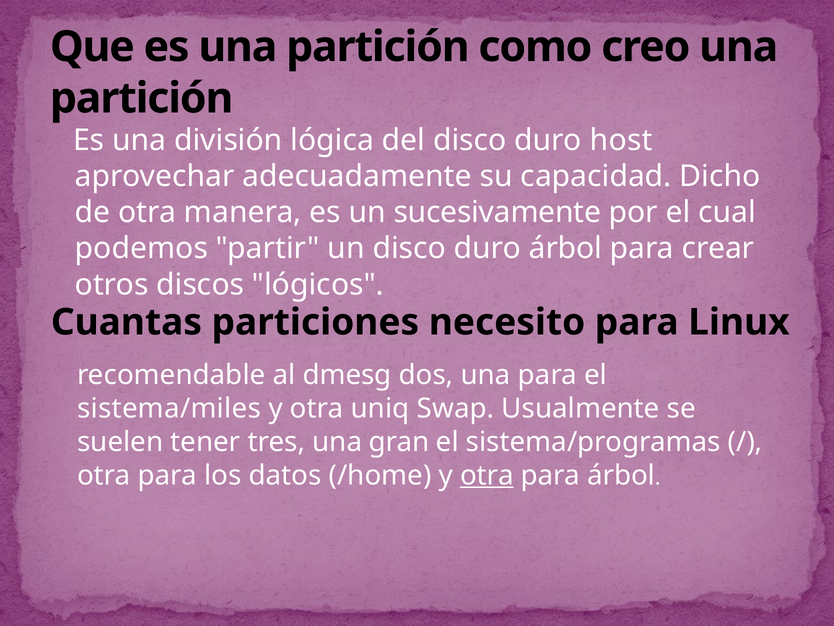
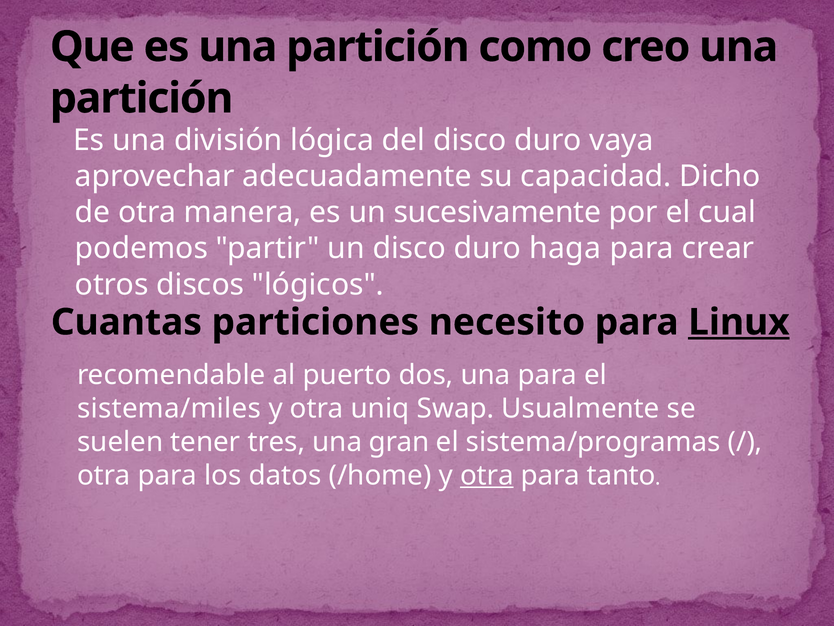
host: host -> vaya (621, 140)
duro árbol: árbol -> haga (565, 248)
Linux underline: none -> present (739, 322)
dmesg: dmesg -> puerto (347, 375)
para árbol: árbol -> tanto (621, 475)
